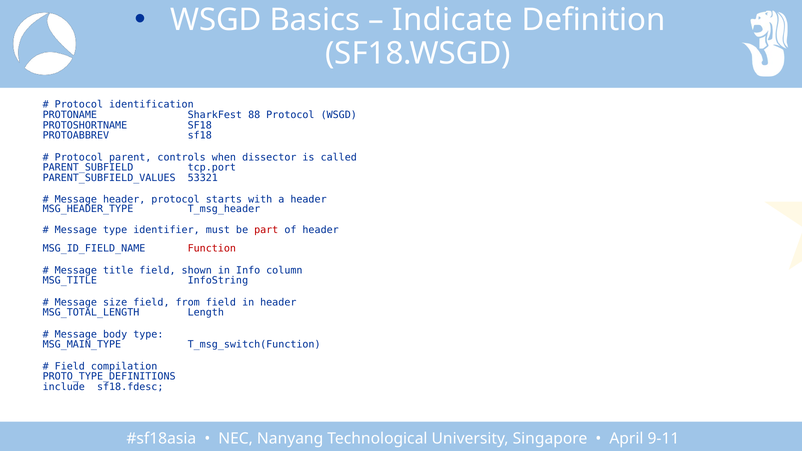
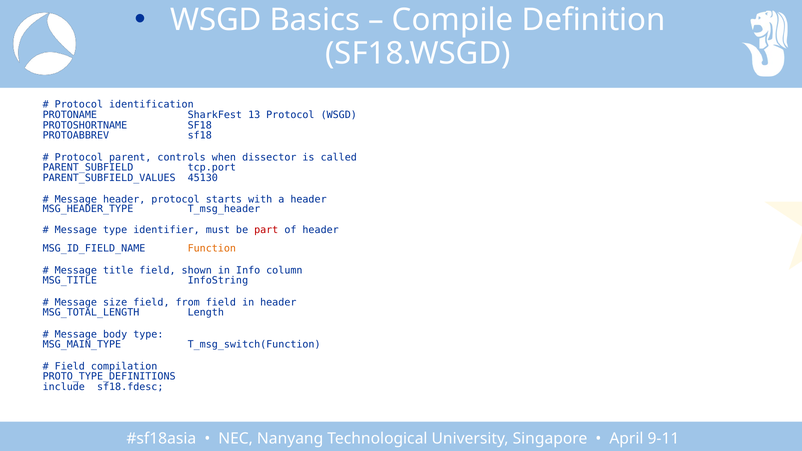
Indicate: Indicate -> Compile (453, 20)
88: 88 -> 13 (254, 115)
53321: 53321 -> 45130 (203, 178)
Function colour: red -> orange (212, 249)
